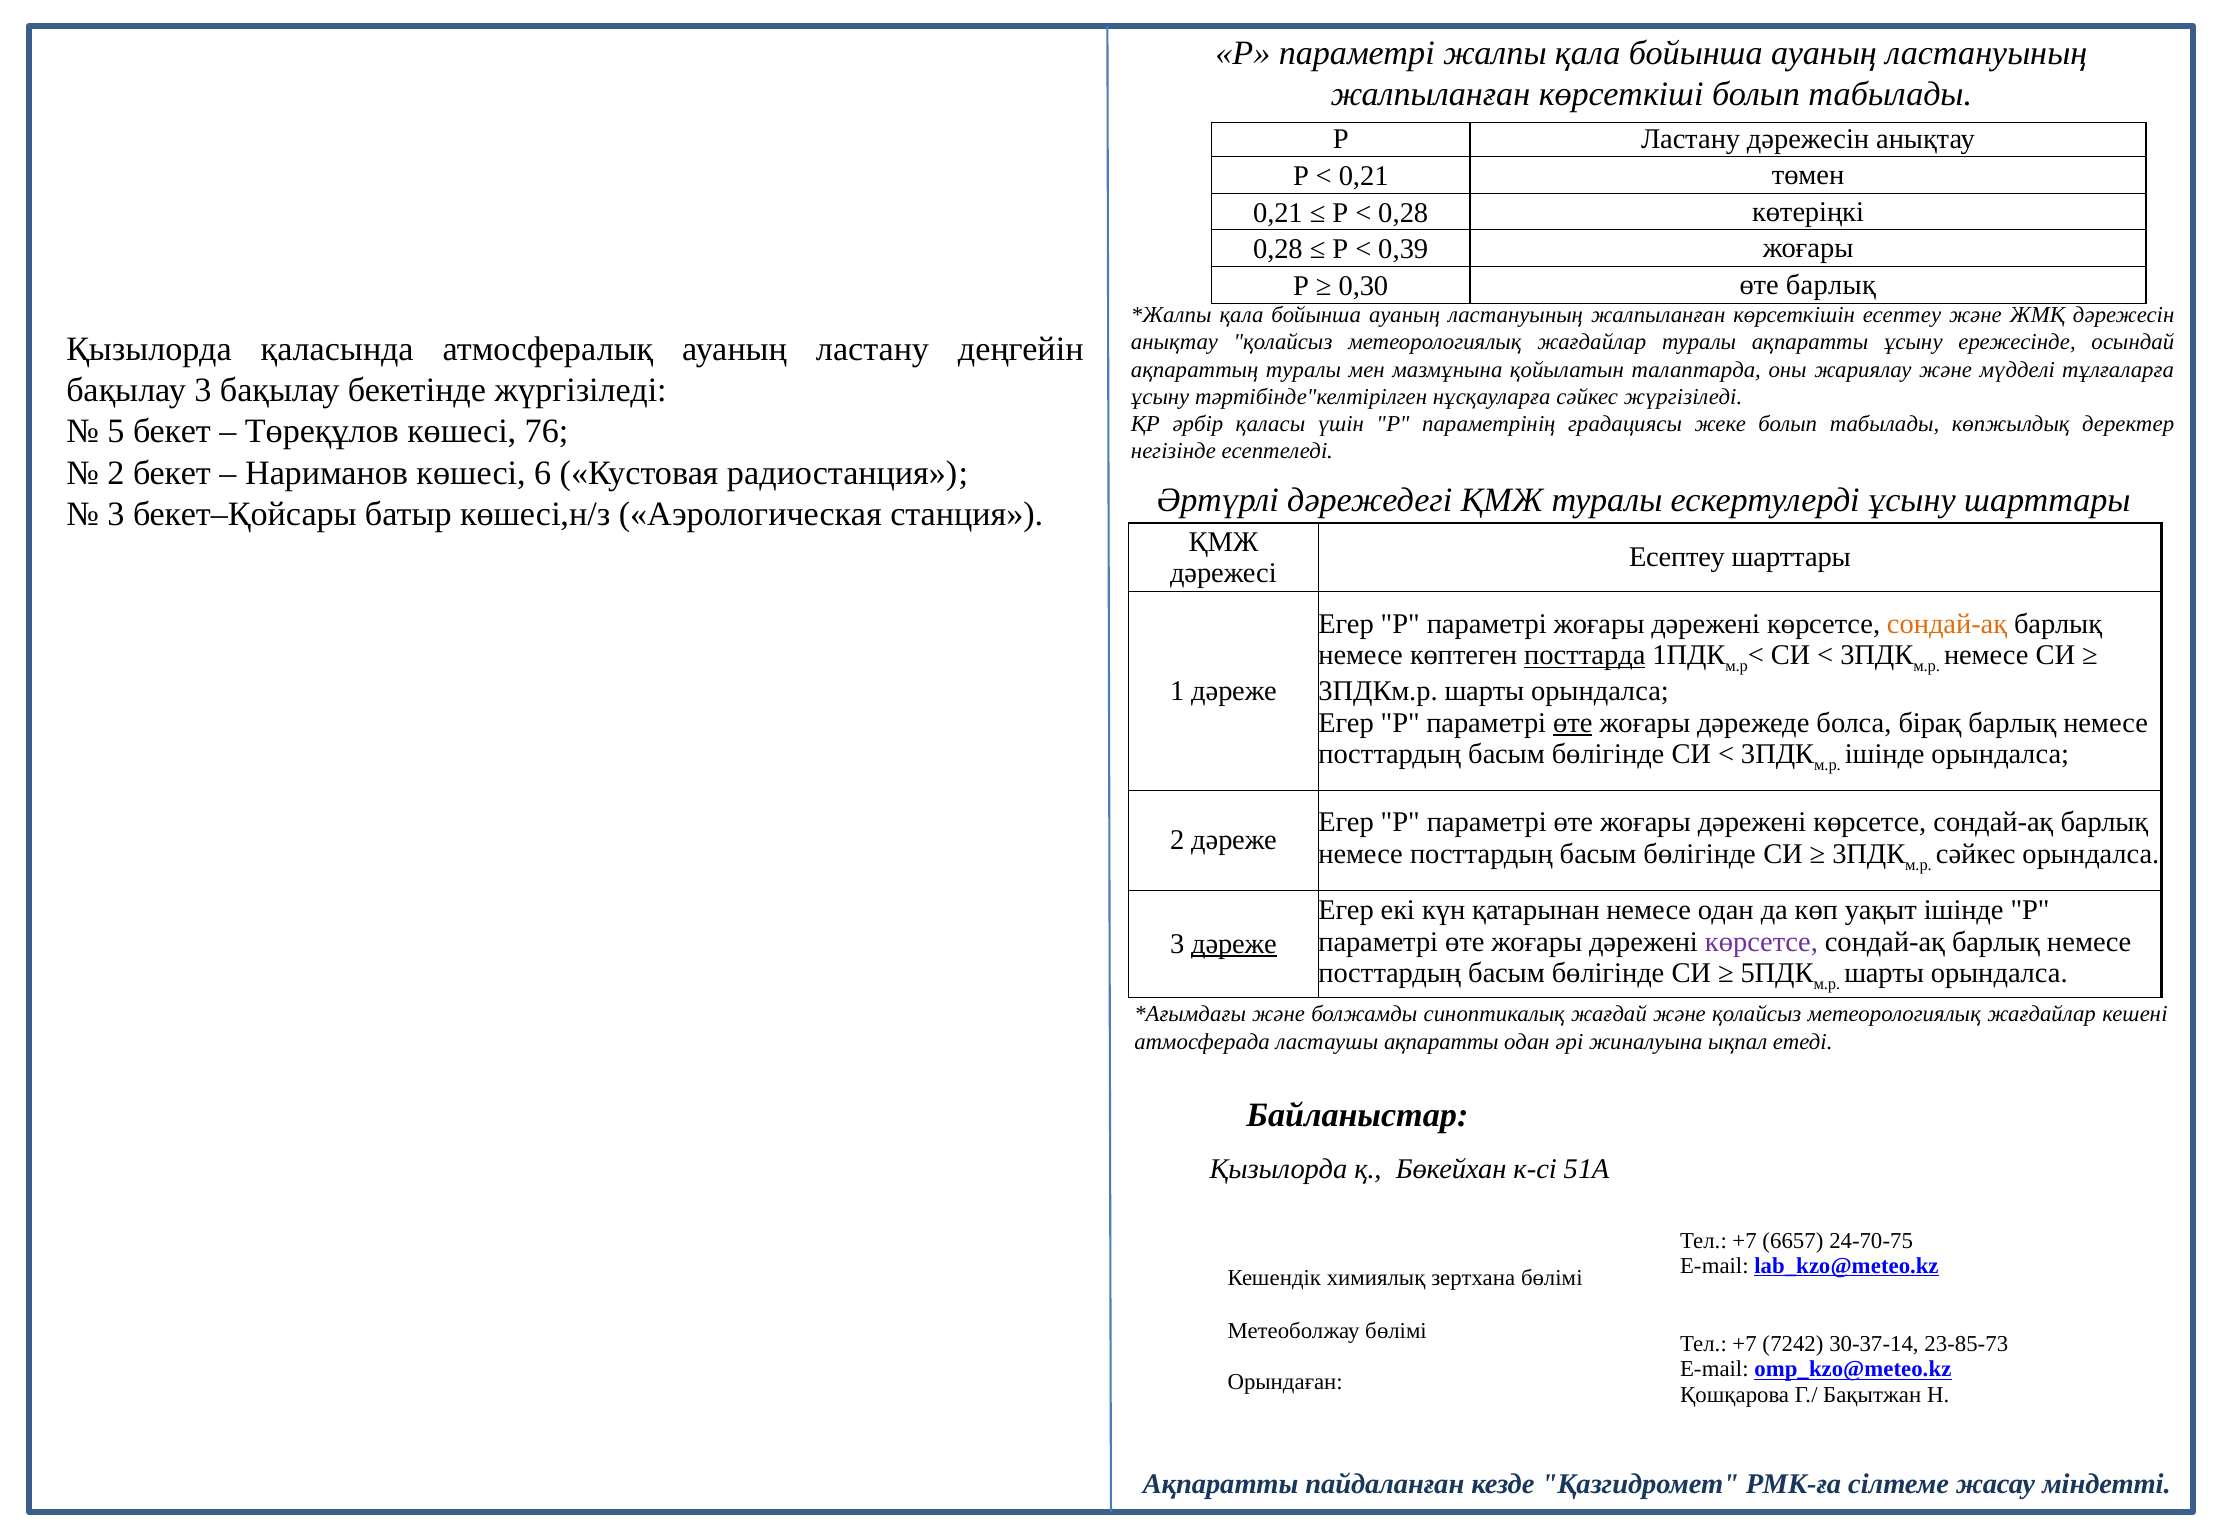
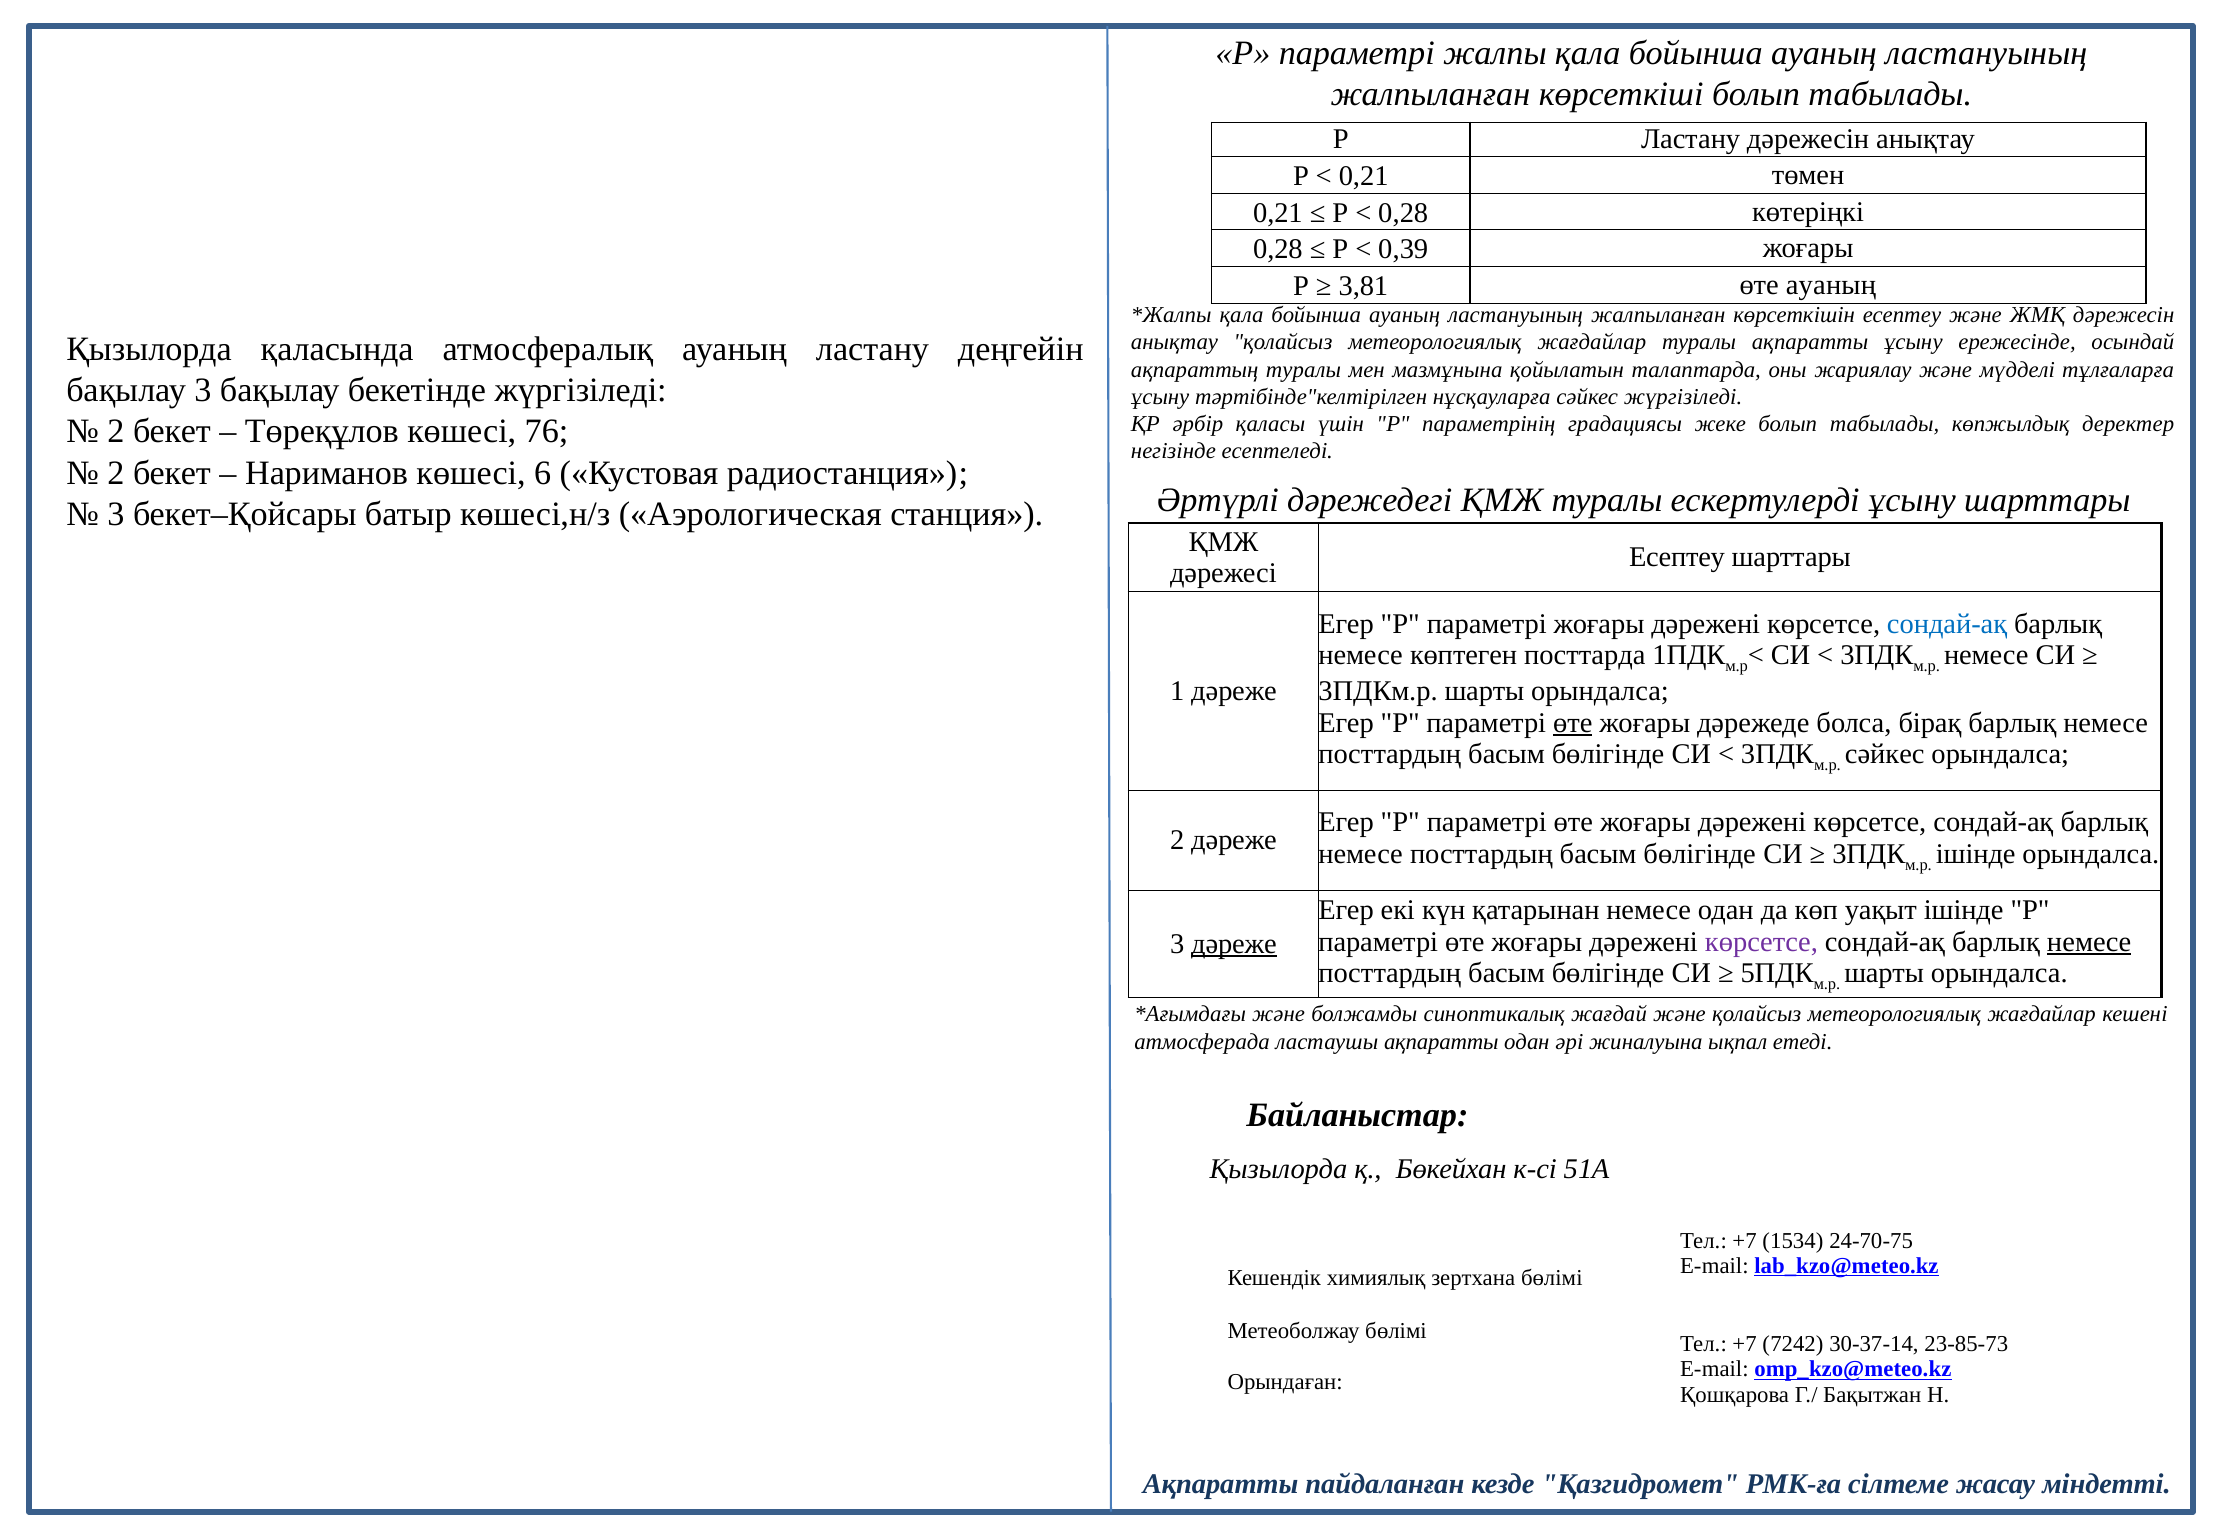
0,30: 0,30 -> 3,81 (1363, 286)
өте барлық: барлық -> ауаның (1831, 285)
5: 5 -> 2 (116, 432)
сондай-ақ colour: orange -> blue (1947, 624)
посттарда underline: present -> none (1585, 655)
ішінде: ішінде -> сәйкес (1885, 754)
сәйкес: сәйкес -> ішінде (1976, 854)
немесе underline: none -> present (2089, 942)
6657: 6657 -> 1534 (1793, 1241)
